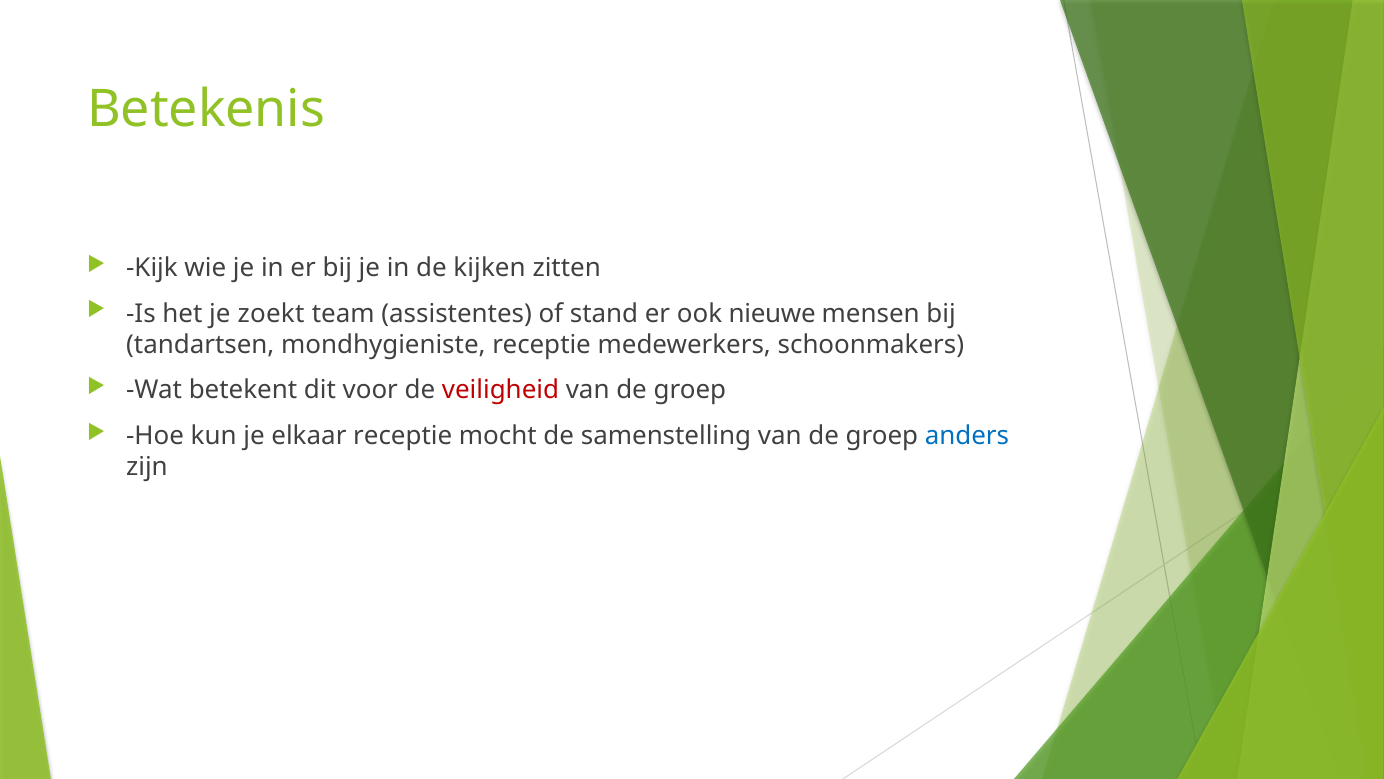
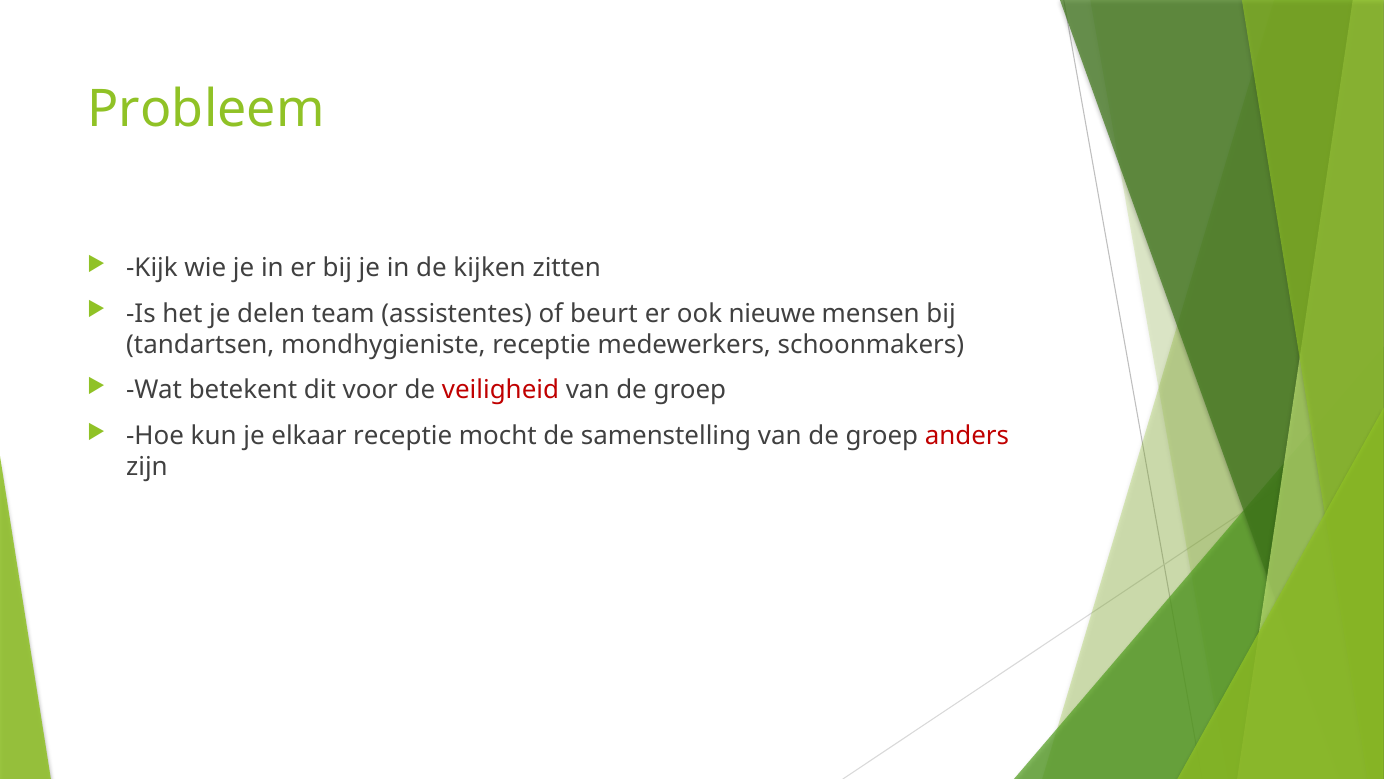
Betekenis: Betekenis -> Probleem (206, 109)
zoekt: zoekt -> delen (271, 313)
stand: stand -> beurt (604, 313)
anders colour: blue -> red (967, 436)
